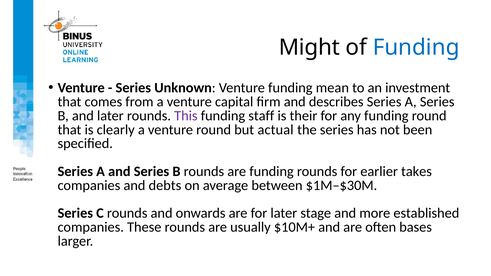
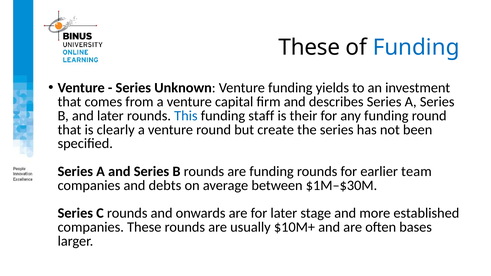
Might: Might -> These (309, 47)
mean: mean -> yields (332, 88)
This colour: purple -> blue (186, 116)
actual: actual -> create (276, 130)
takes: takes -> team (416, 172)
